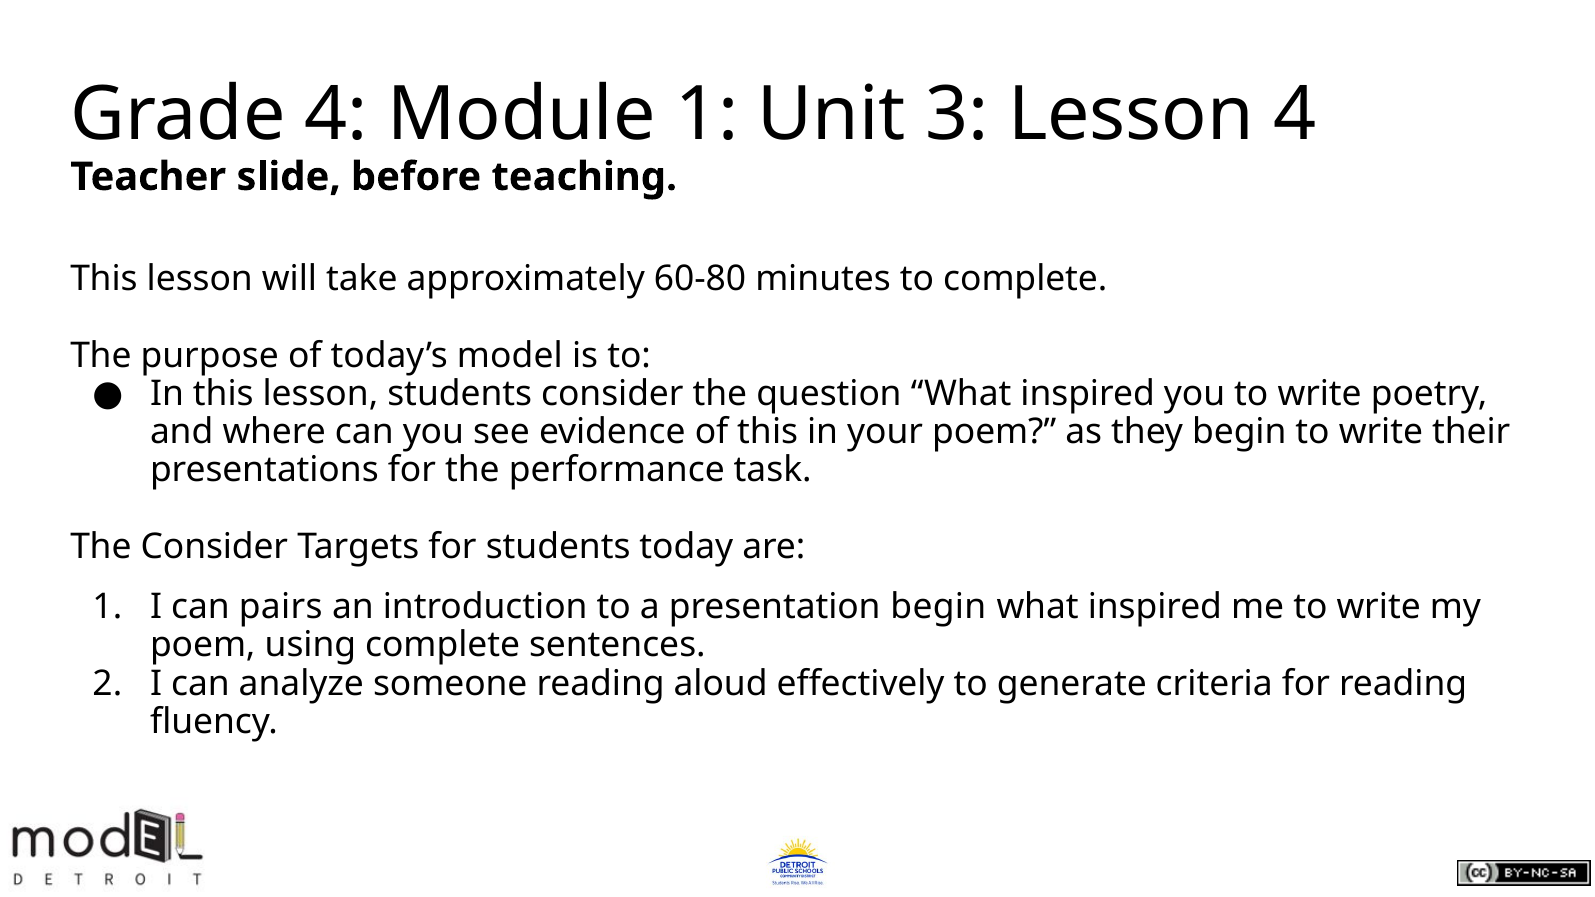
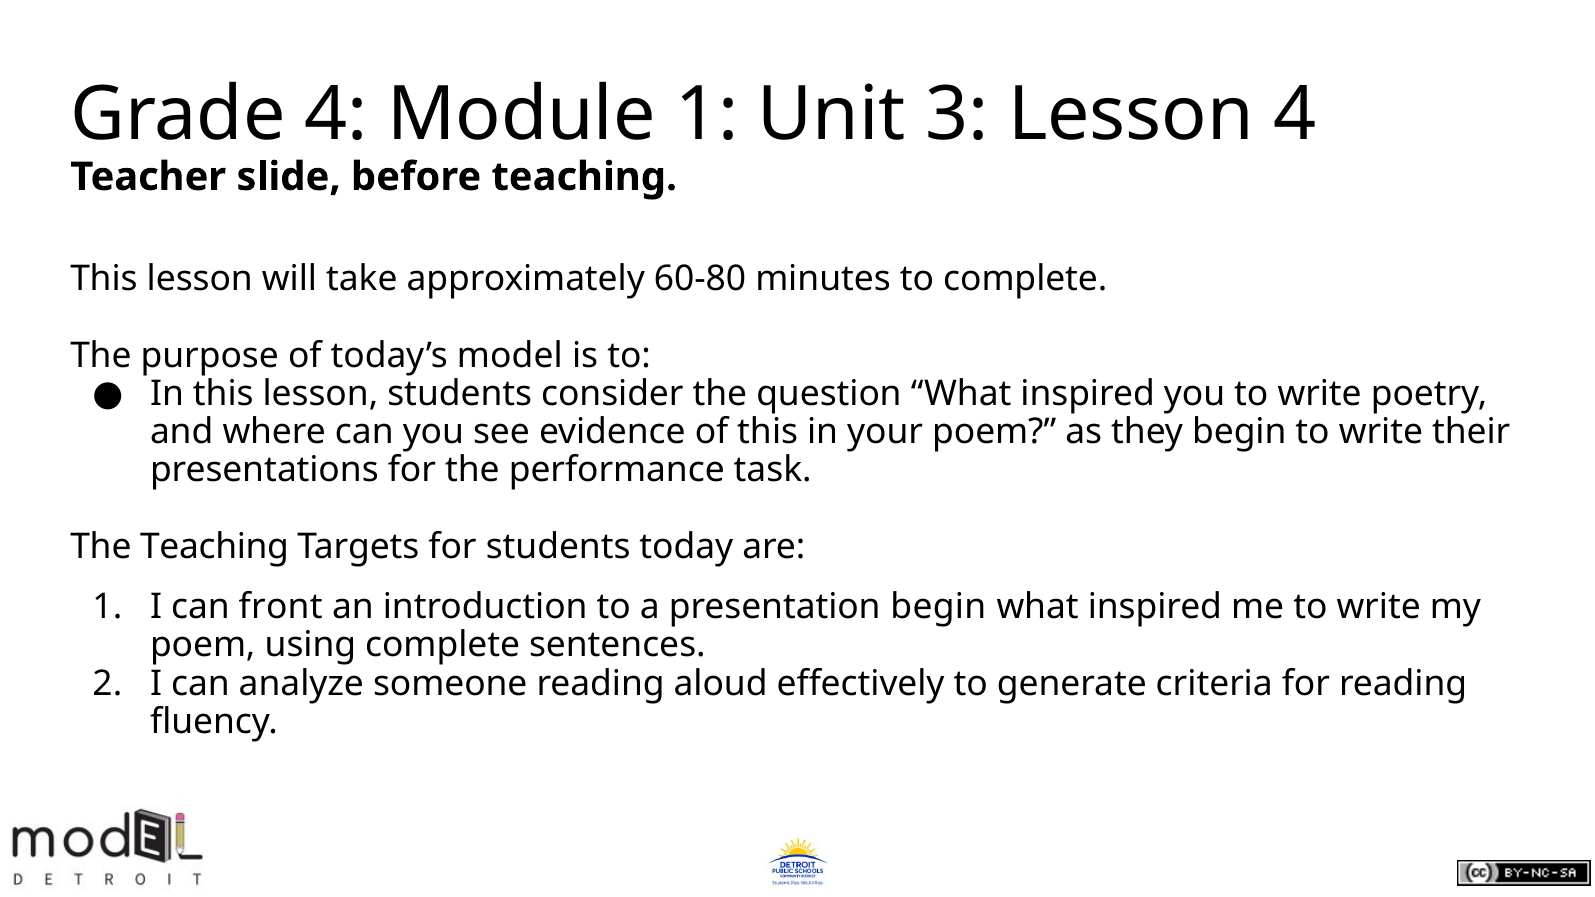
The Consider: Consider -> Teaching (215, 547)
pairs: pairs -> front (281, 607)
